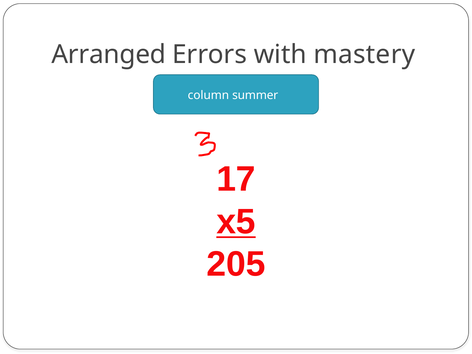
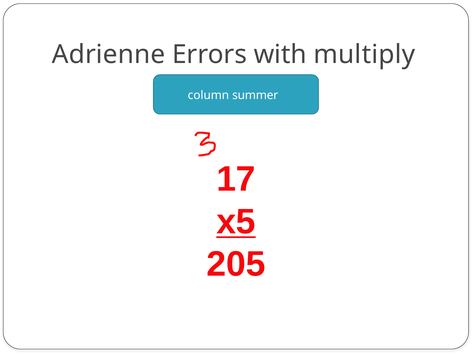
Arranged: Arranged -> Adrienne (109, 55)
mastery: mastery -> multiply (364, 55)
